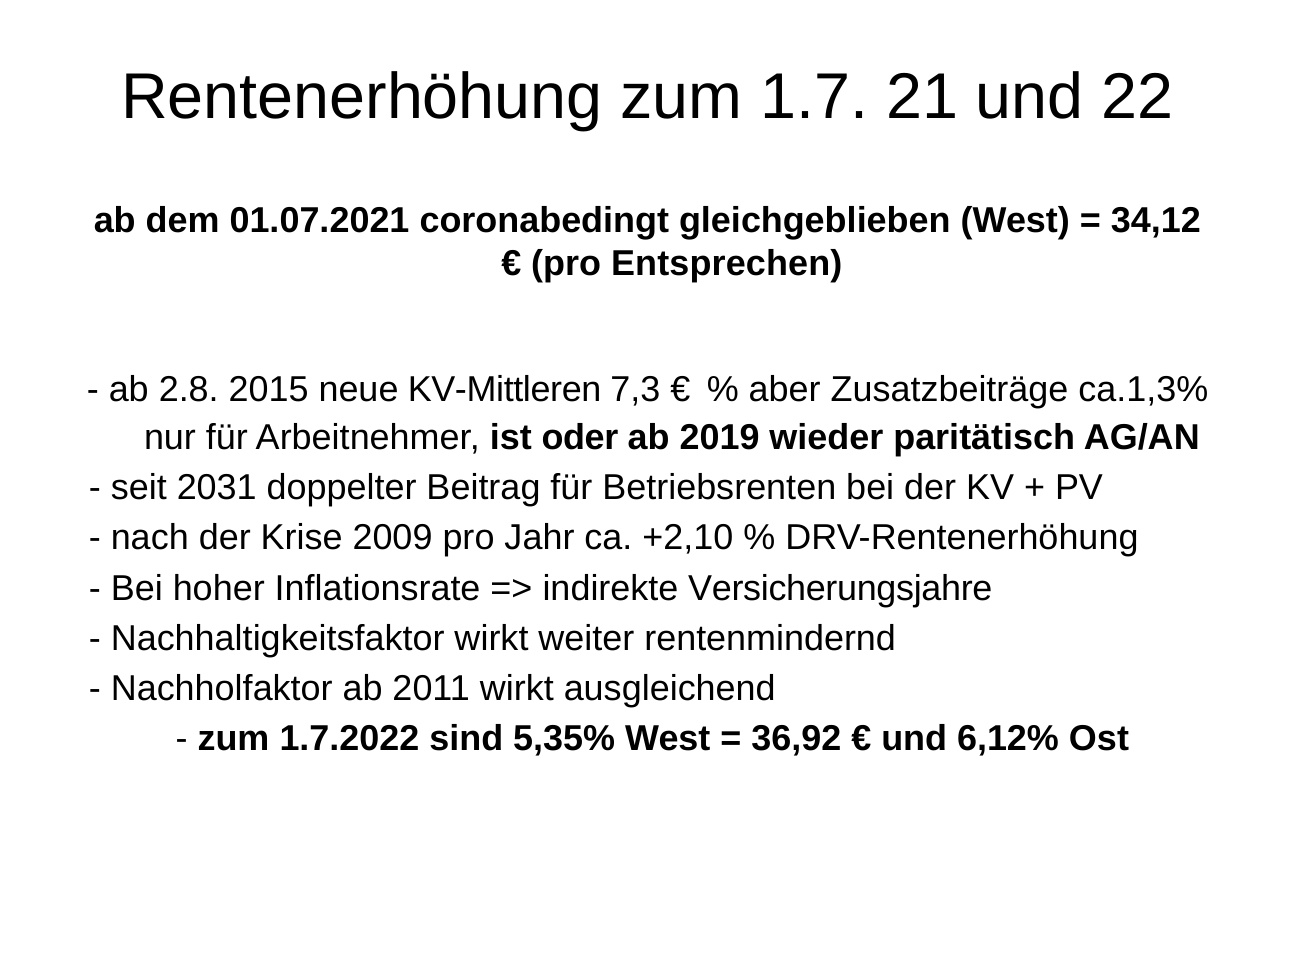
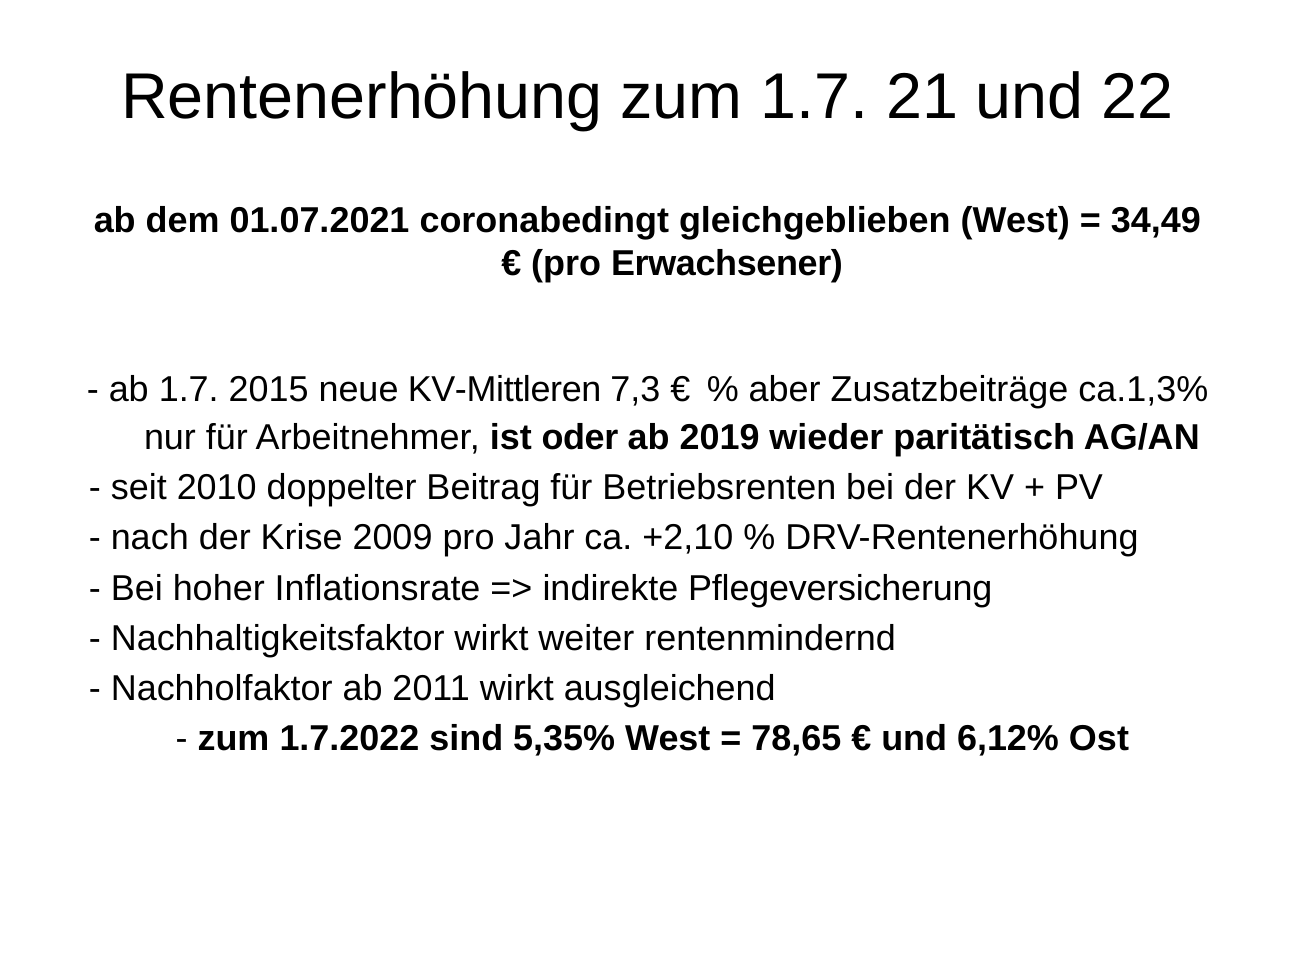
34,12: 34,12 -> 34,49 (1156, 220)
Entsprechen: Entsprechen -> Erwachsener (727, 263)
ab 2.8: 2.8 -> 1.7 (189, 390)
2031: 2031 -> 2010 (217, 487)
Versicherungsjahre: Versicherungsjahre -> Pflegeversicherung (840, 588)
36,92: 36,92 -> 78,65 (796, 739)
